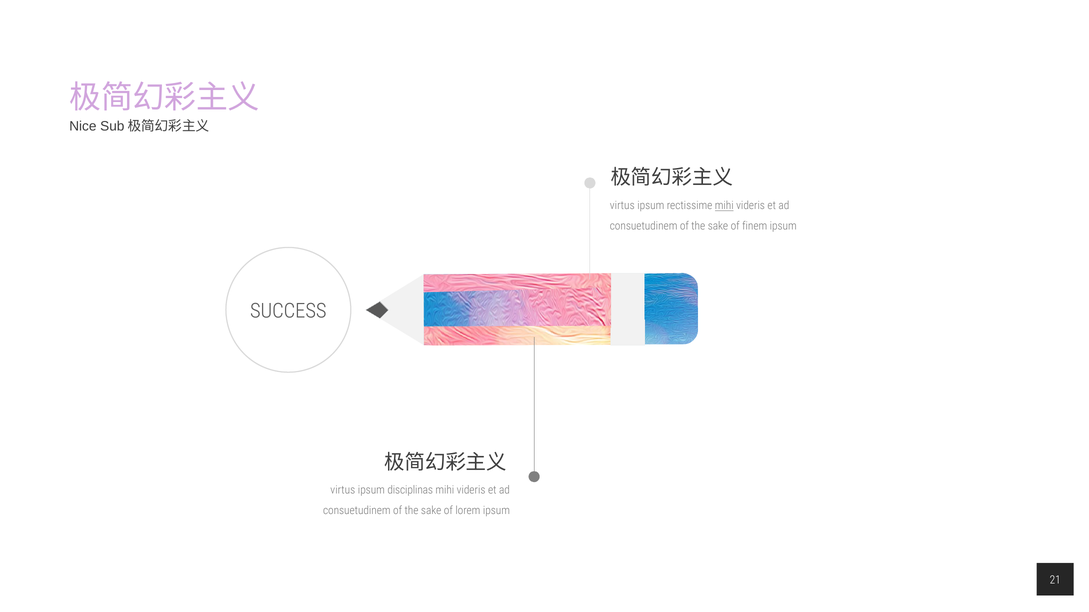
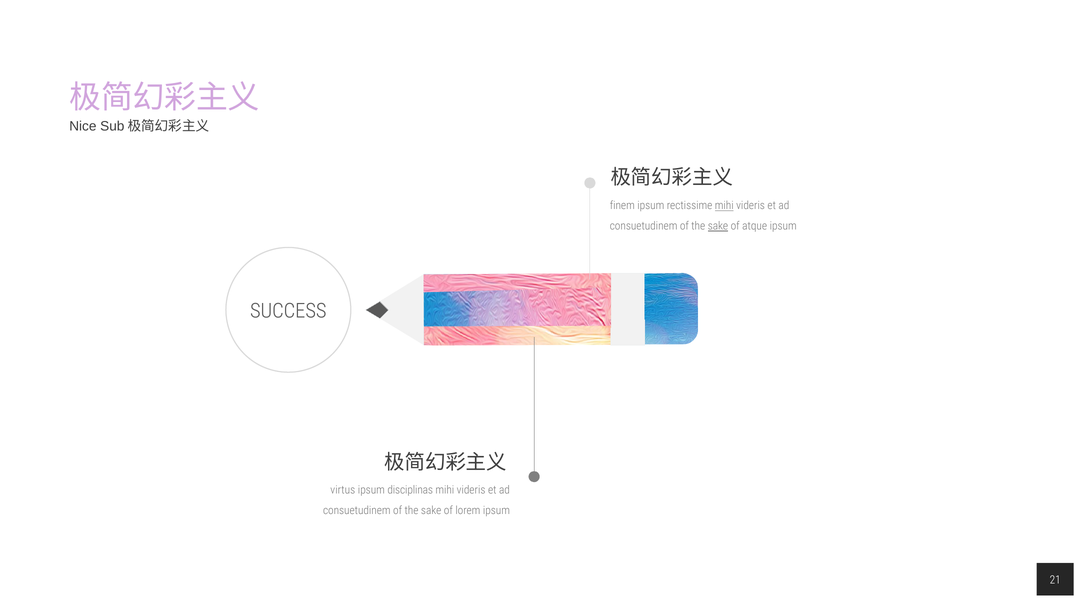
virtus: virtus -> finem (622, 206)
sake underline: none -> present (718, 226)
finem: finem -> atque (755, 226)
